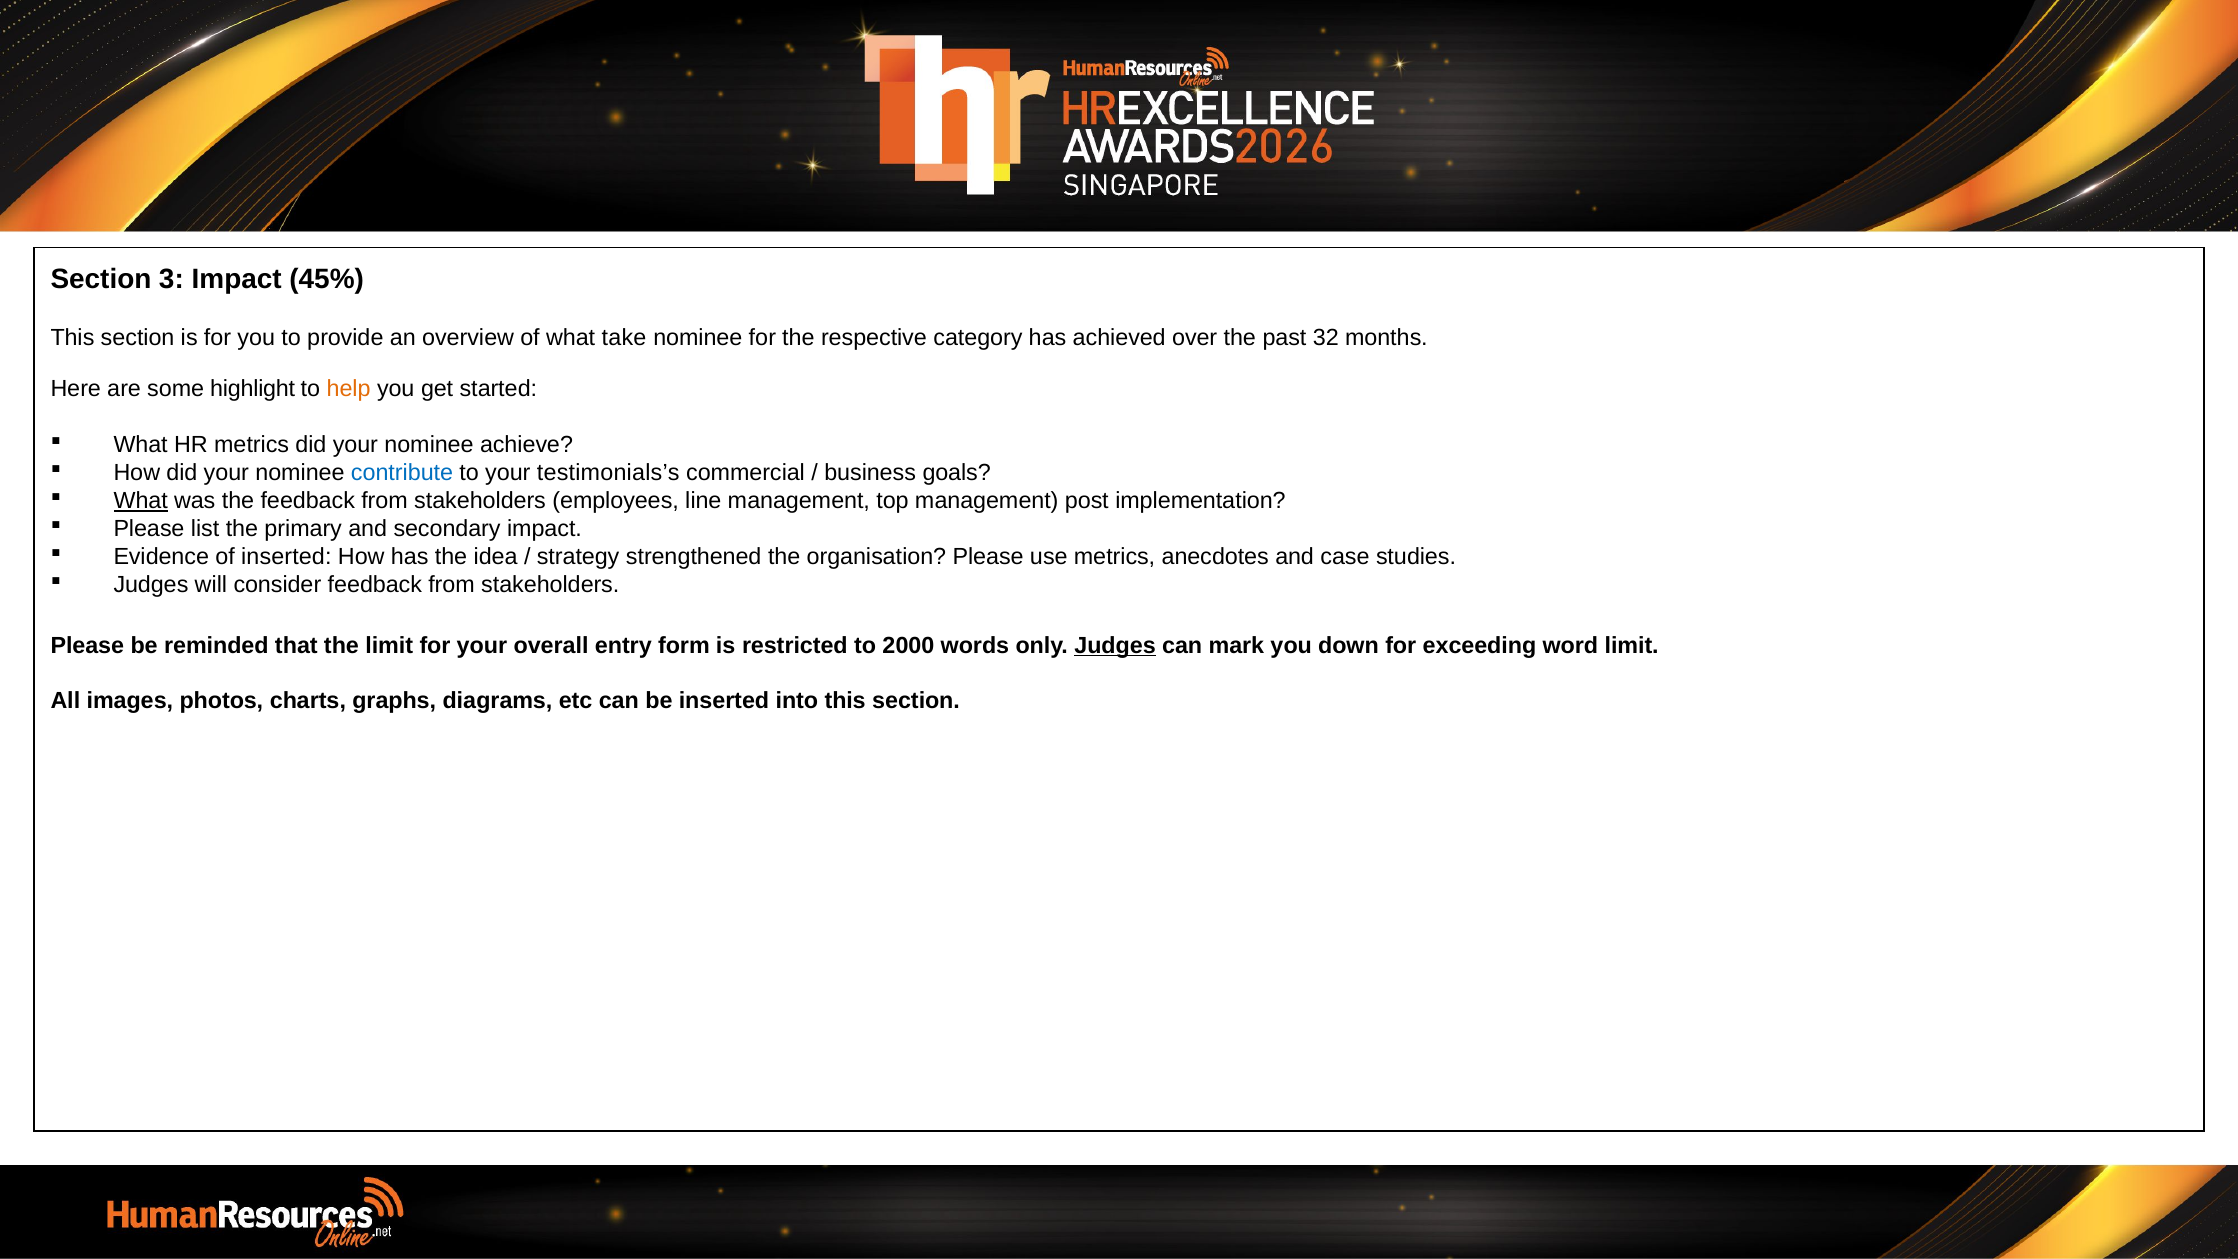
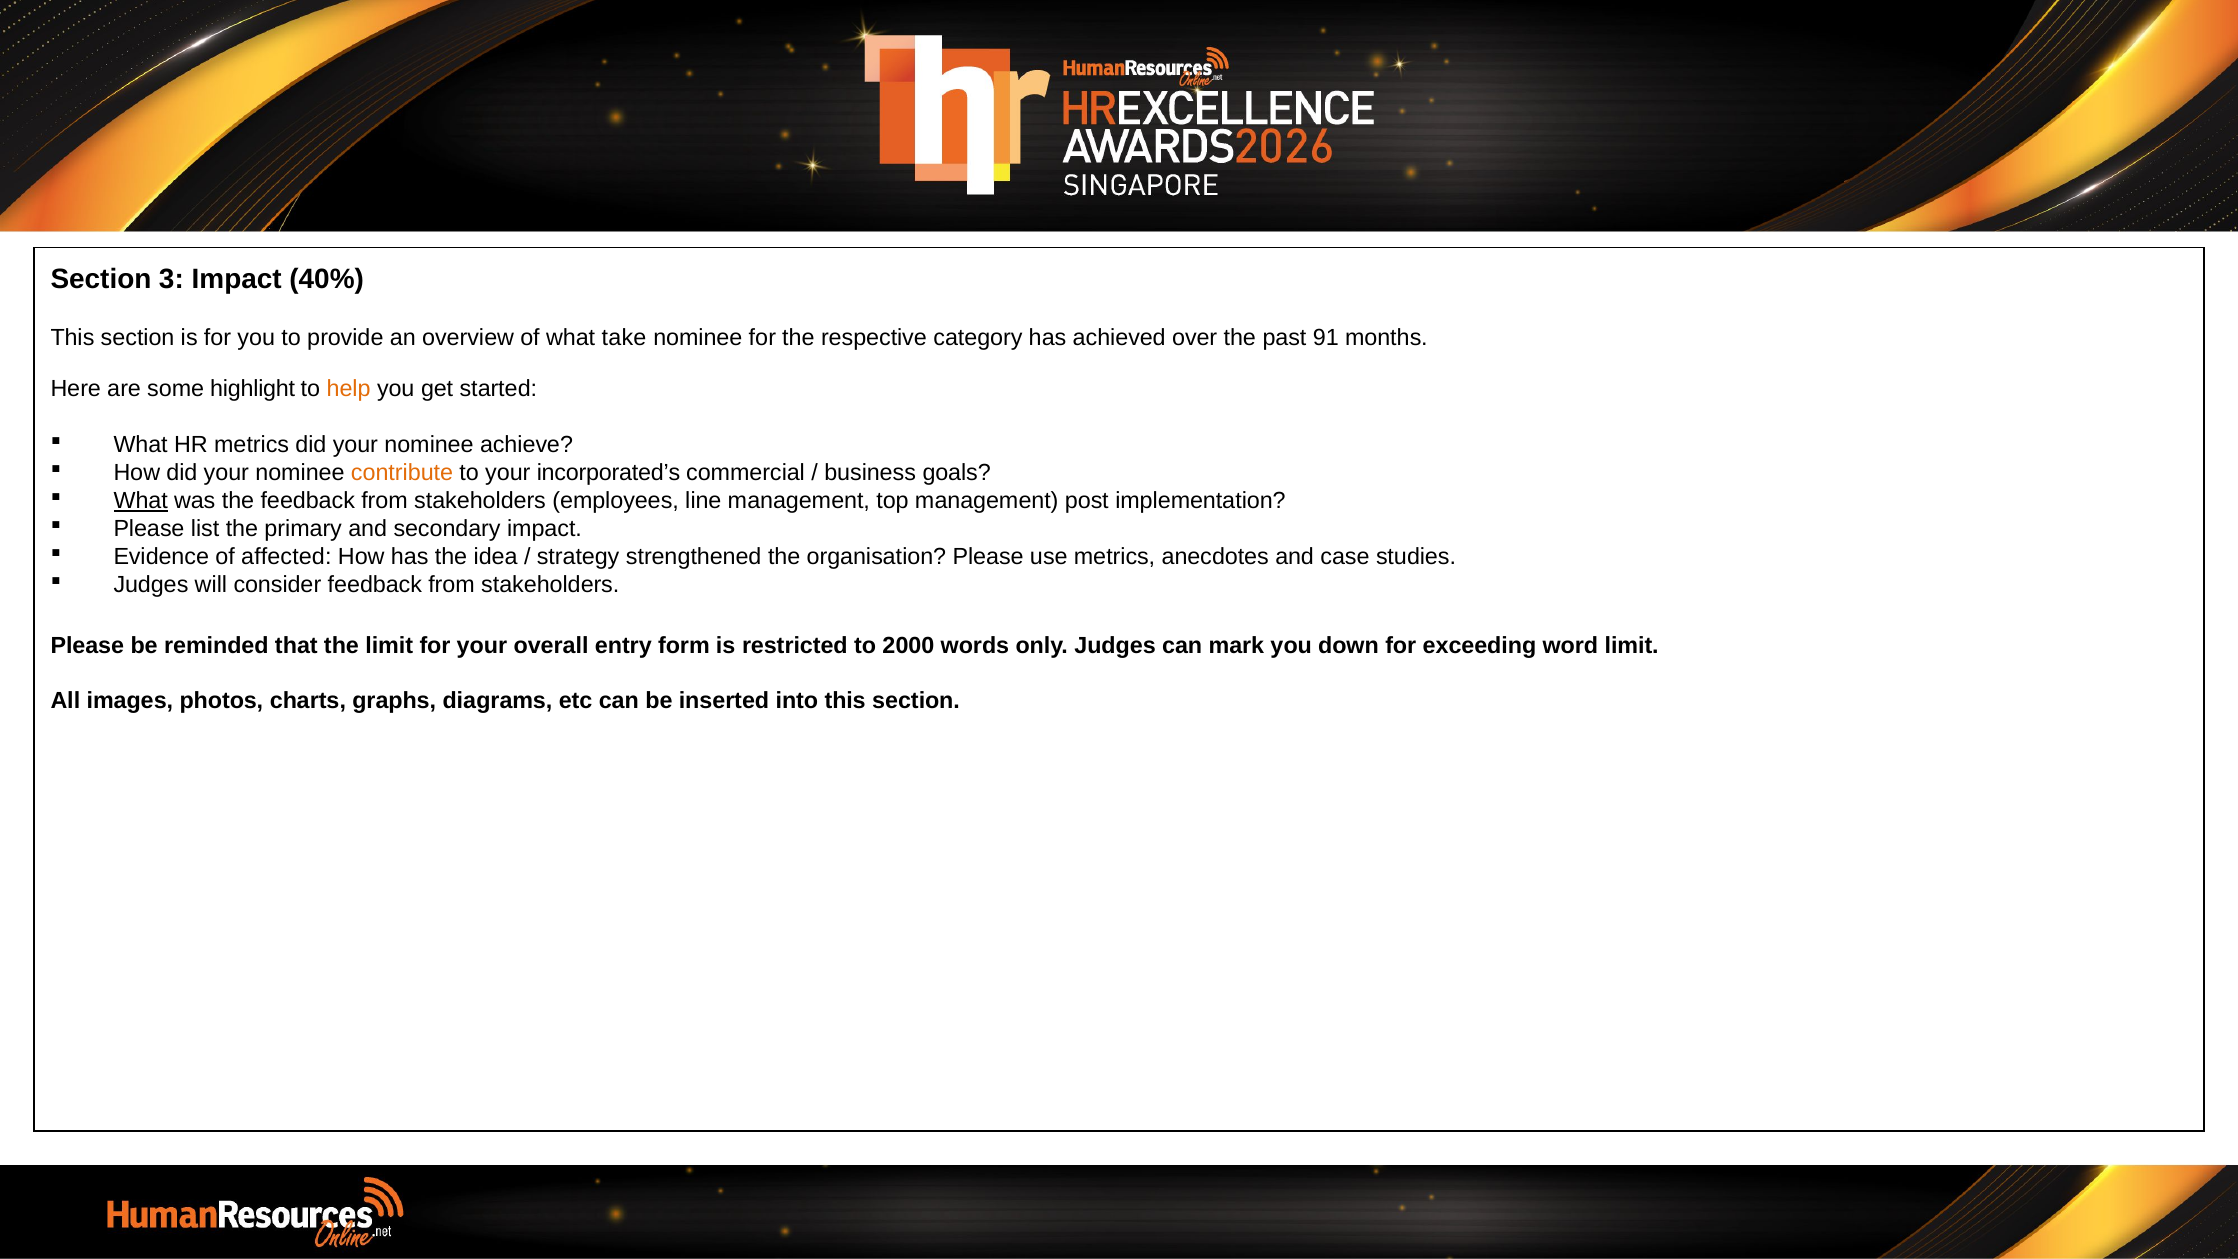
45%: 45% -> 40% (327, 280)
32: 32 -> 91 (1326, 338)
contribute colour: blue -> orange (402, 473)
testimonials’s: testimonials’s -> incorporated’s (608, 473)
of inserted: inserted -> affected (286, 557)
Judges underline: present -> none (1115, 645)
